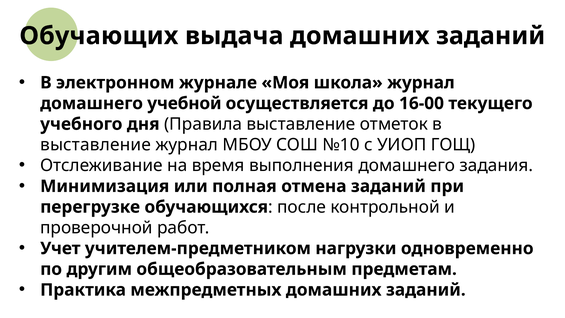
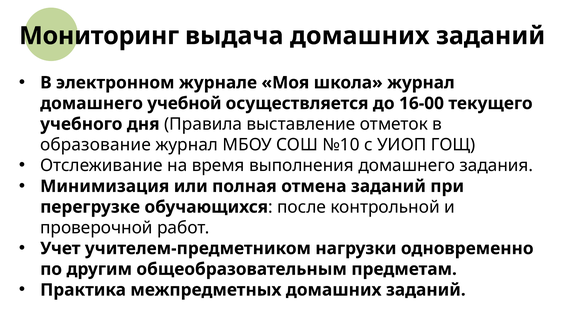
Обучающих: Обучающих -> Мониторинг (99, 36)
выставление: выставление -> образование (96, 145)
